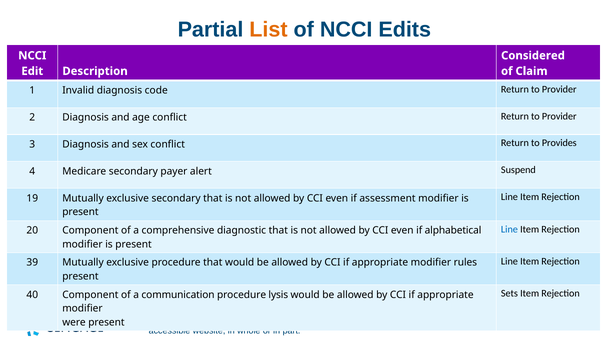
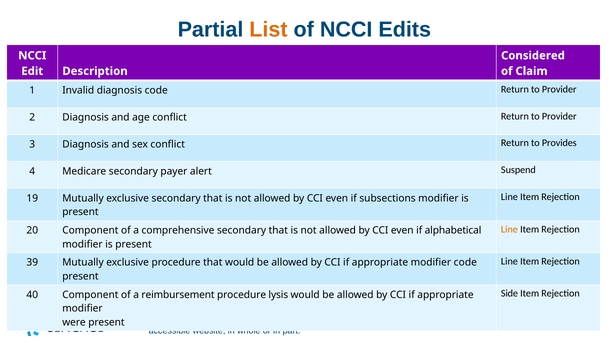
assessment: assessment -> subsections (388, 198)
Line colour: blue -> orange (509, 229)
comprehensive diagnostic: diagnostic -> secondary (242, 230)
modifier rules: rules -> code (465, 262)
Sets: Sets -> Side (509, 293)
communication: communication -> reimbursement (178, 294)
